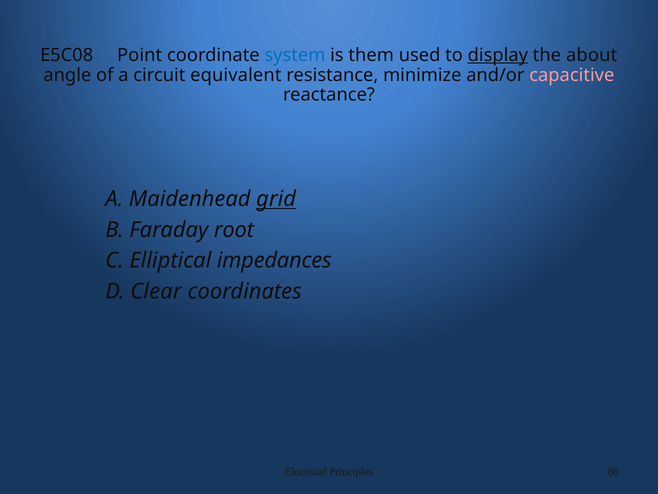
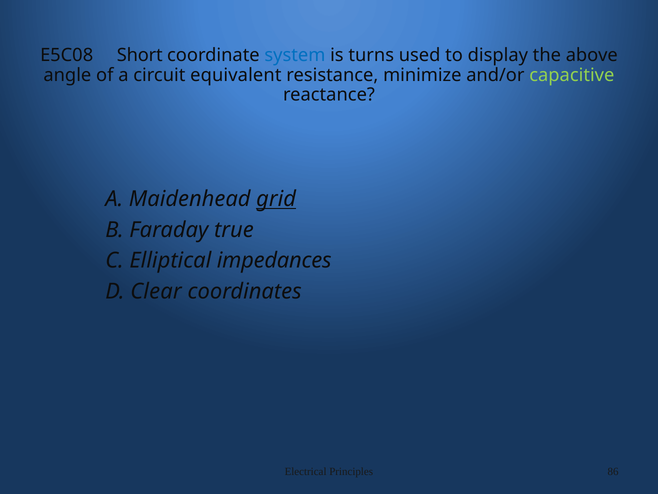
Point: Point -> Short (140, 55)
them: them -> turns (371, 55)
display underline: present -> none (498, 55)
about: about -> above (592, 55)
capacitive colour: pink -> light green (572, 75)
root: root -> true (234, 230)
